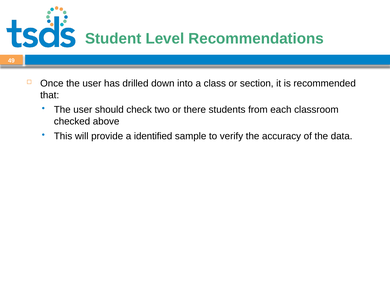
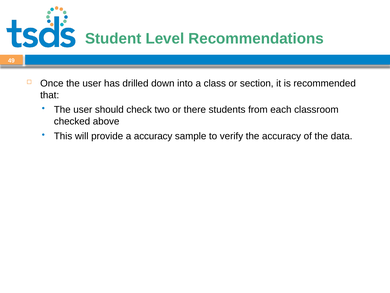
a identified: identified -> accuracy (153, 136)
